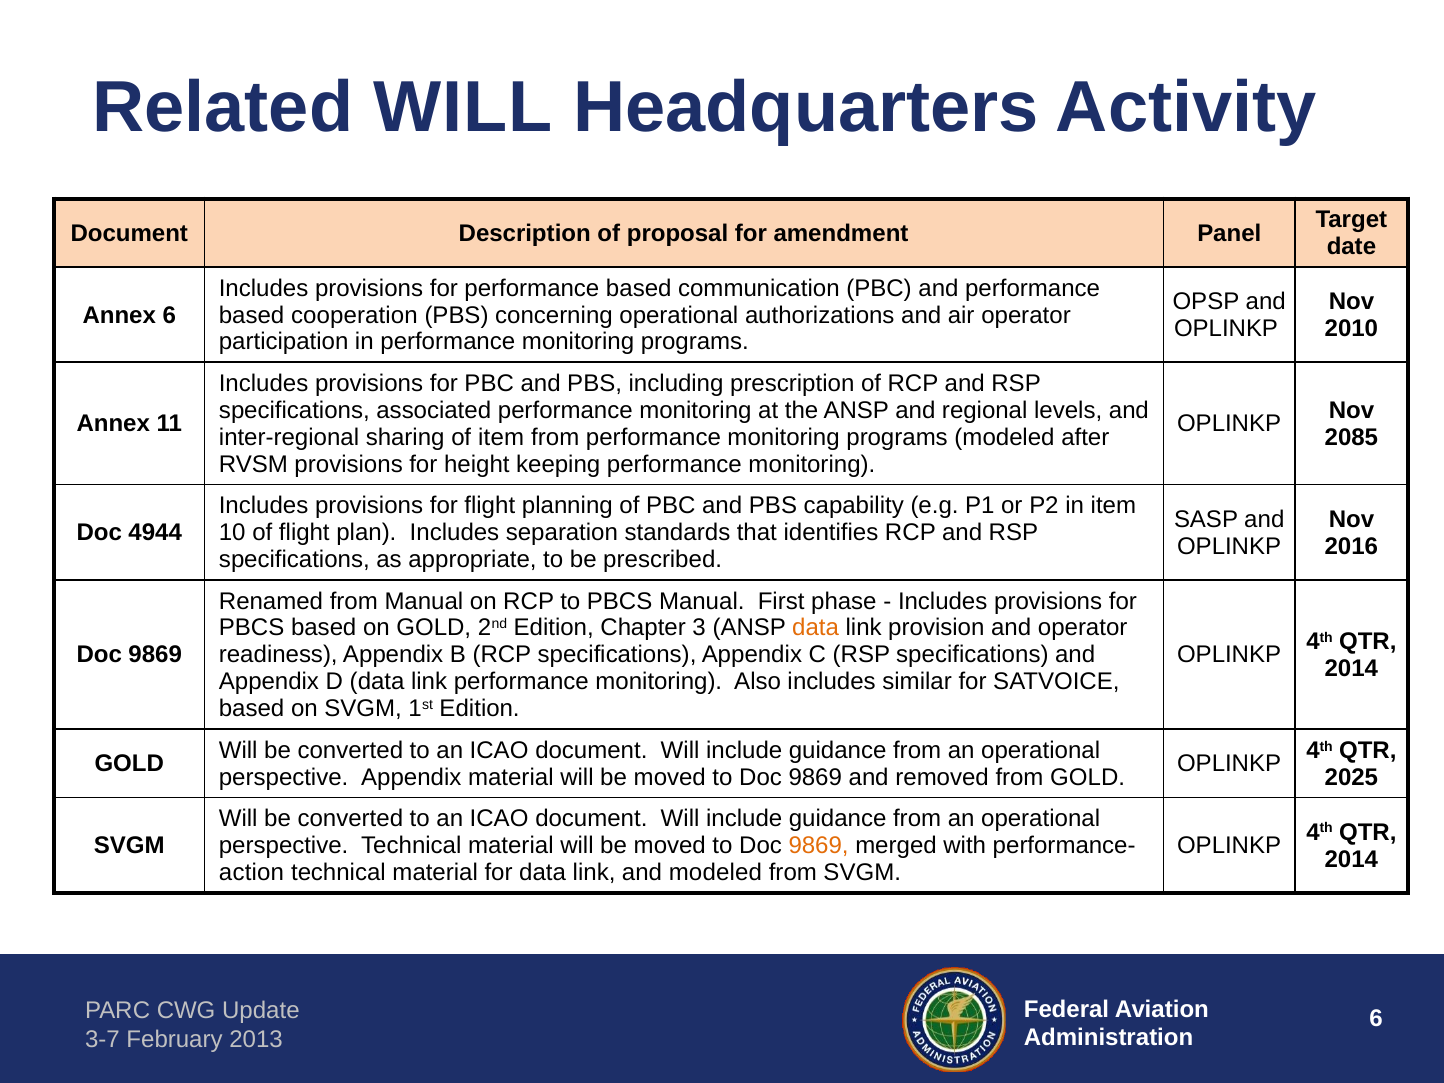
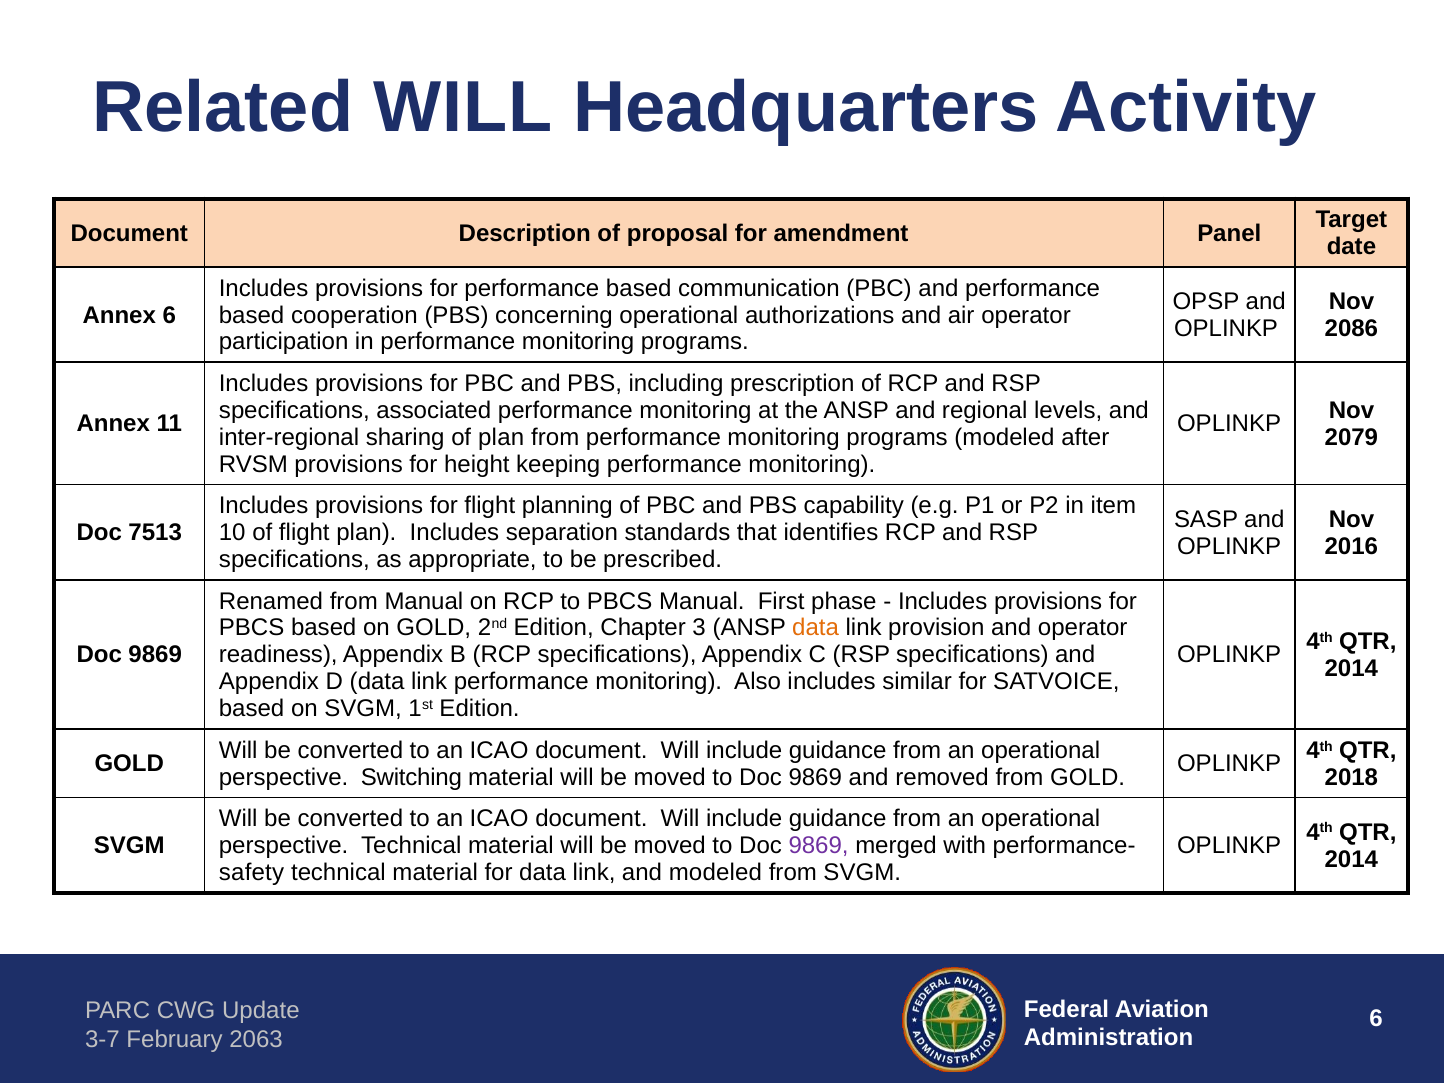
2010: 2010 -> 2086 (1351, 329)
of item: item -> plan (501, 437)
2085: 2085 -> 2079 (1351, 437)
4944: 4944 -> 7513 (155, 533)
perspective Appendix: Appendix -> Switching (411, 777)
2025: 2025 -> 2018 (1351, 777)
9869 colour: orange -> purple (819, 846)
action: action -> safety (252, 873)
2013: 2013 -> 2063 (256, 1039)
